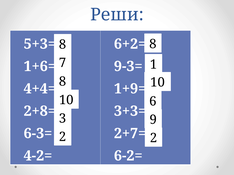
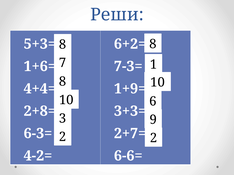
9-3=: 9-3= -> 7-3= (128, 67)
6-2=: 6-2= -> 6-6= (128, 156)
